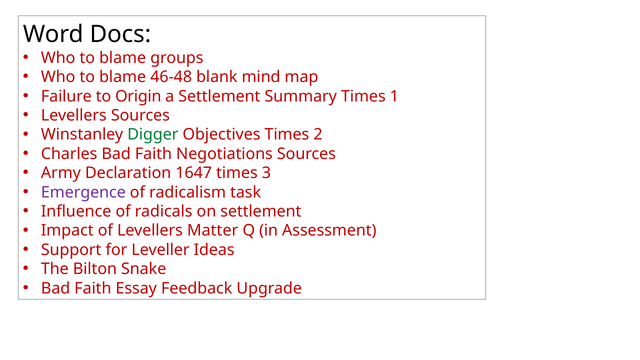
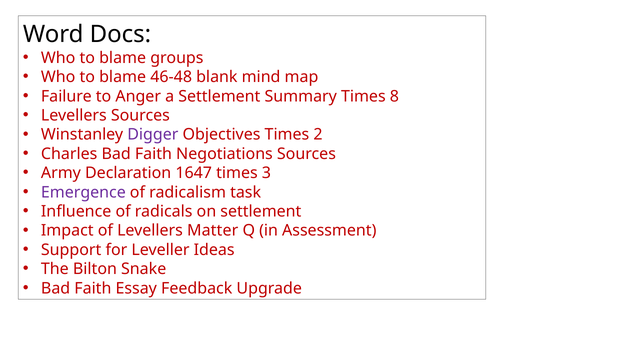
Origin: Origin -> Anger (138, 96)
1: 1 -> 8 (394, 96)
Digger colour: green -> purple (153, 135)
